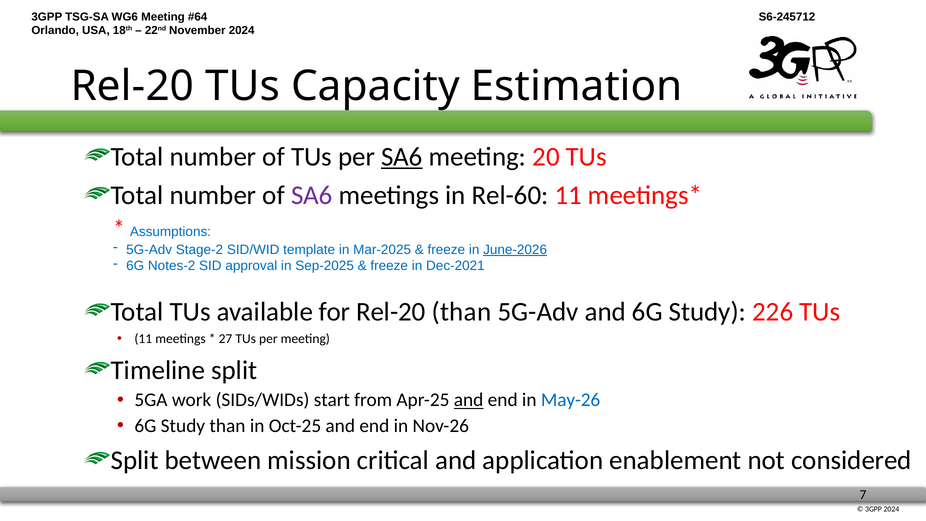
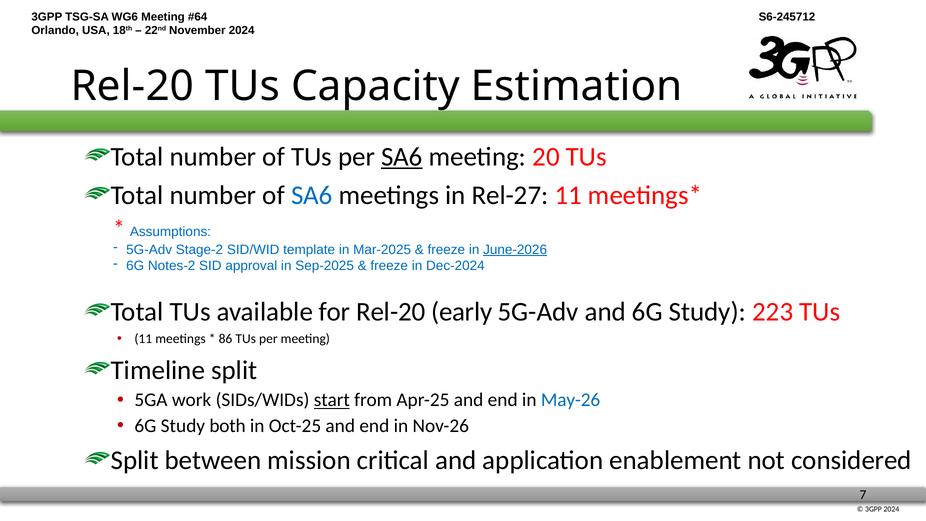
SA6 colour: purple -> blue (312, 195)
Rel-60: Rel-60 -> Rel-27 (510, 195)
Dec-2021: Dec-2021 -> Dec-2024 (455, 266)
Rel-20 than: than -> early (462, 312)
226: 226 -> 223 (773, 312)
27: 27 -> 86 (225, 339)
start underline: none -> present (332, 400)
and underline: present -> none (469, 400)
Study than: than -> both (228, 426)
